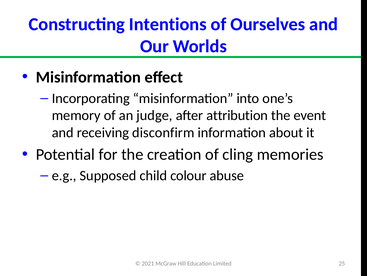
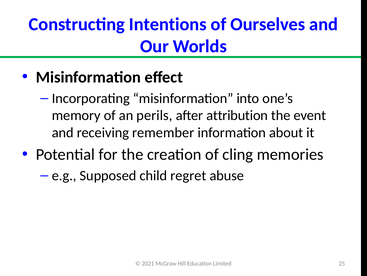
judge: judge -> perils (154, 115)
disconfirm: disconfirm -> remember (163, 132)
colour: colour -> regret (188, 175)
